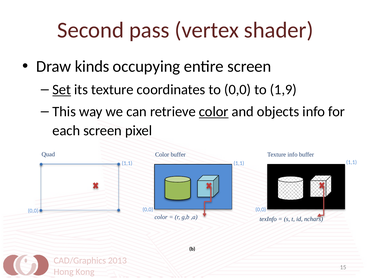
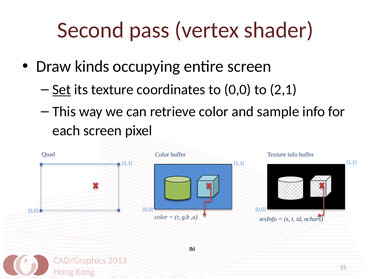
1,9: 1,9 -> 2,1 (283, 89)
color underline: present -> none (214, 111)
objects: objects -> sample (278, 111)
